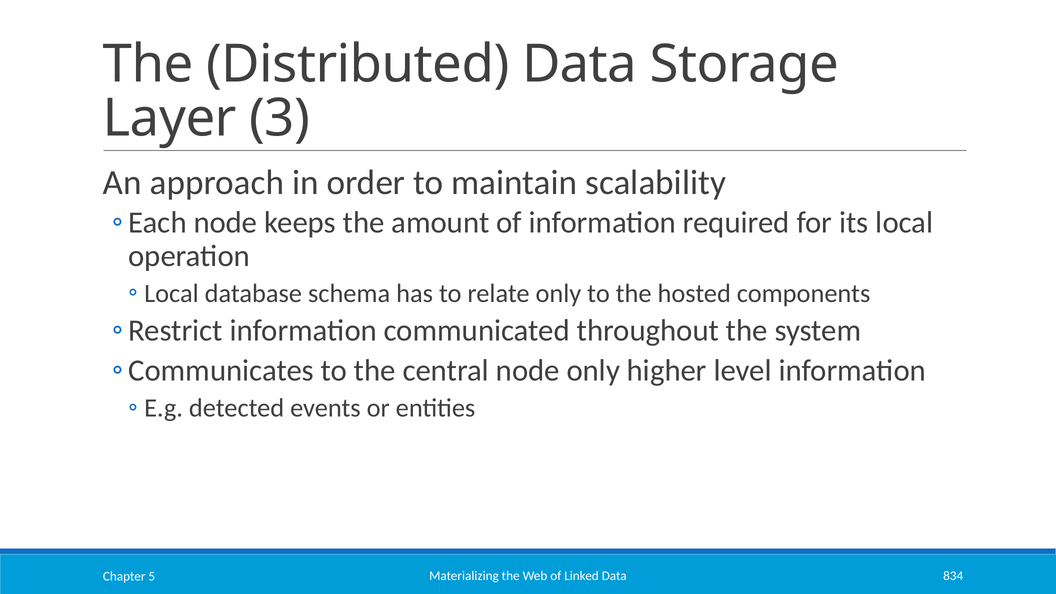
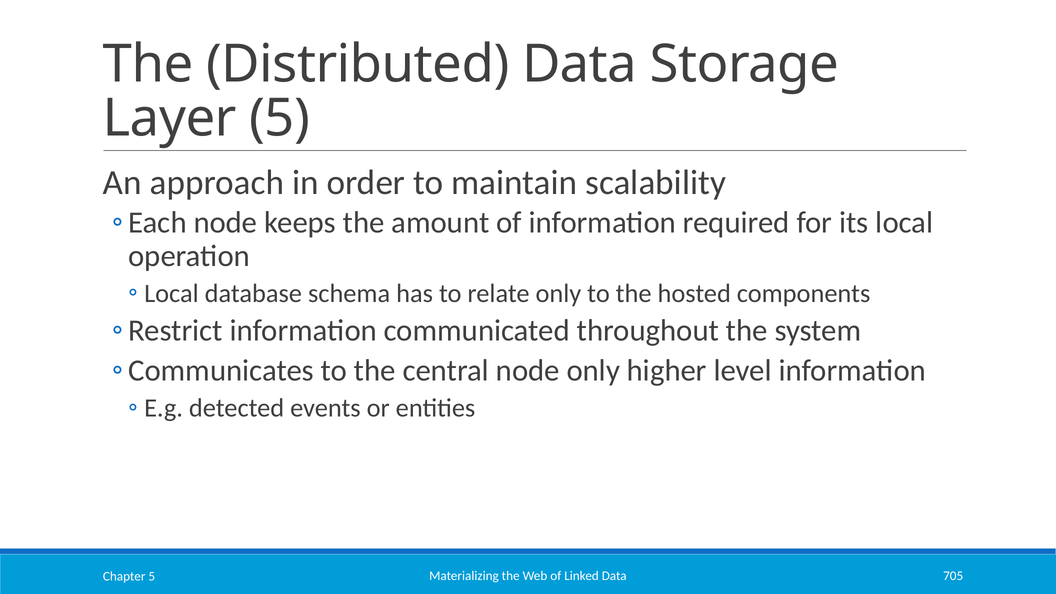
Layer 3: 3 -> 5 (280, 118)
834: 834 -> 705 (953, 576)
